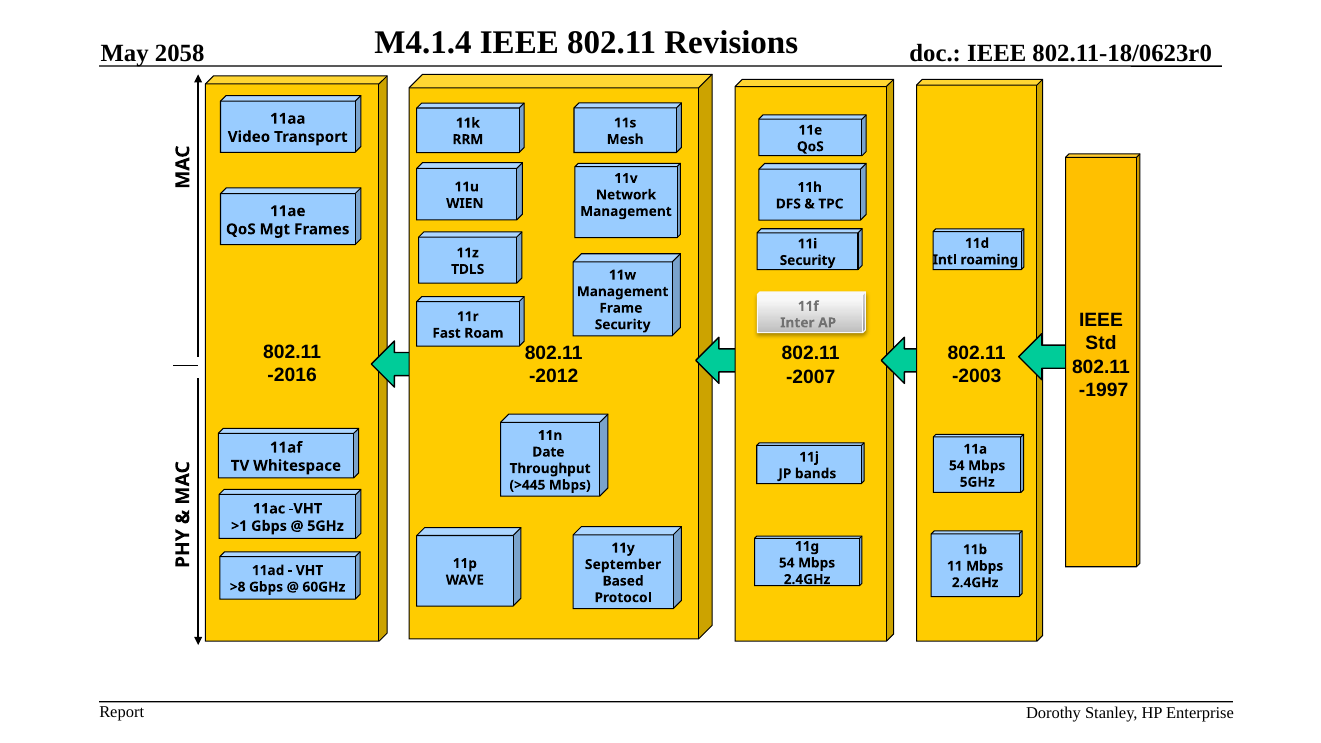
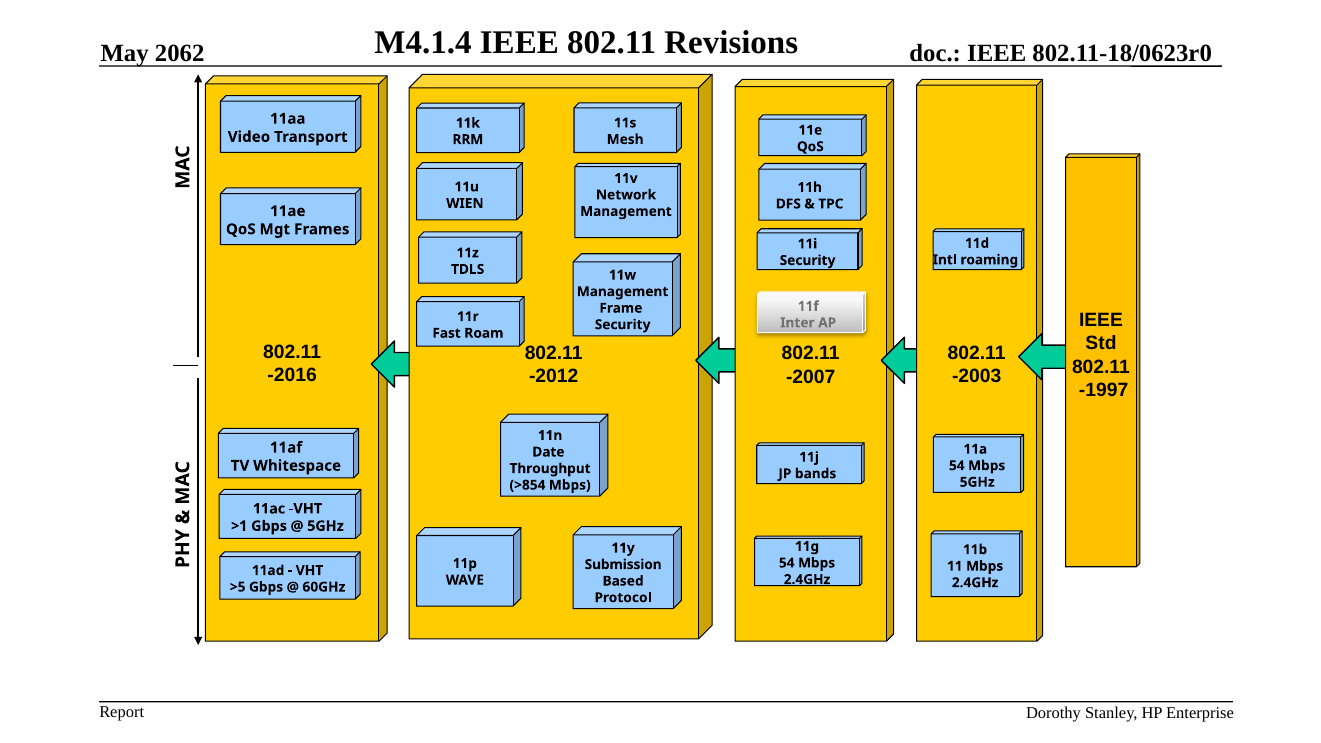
2058: 2058 -> 2062 (180, 53)
>445: >445 -> >854 (527, 485)
September: September -> Submission (623, 565)
>8: >8 -> >5 (238, 587)
